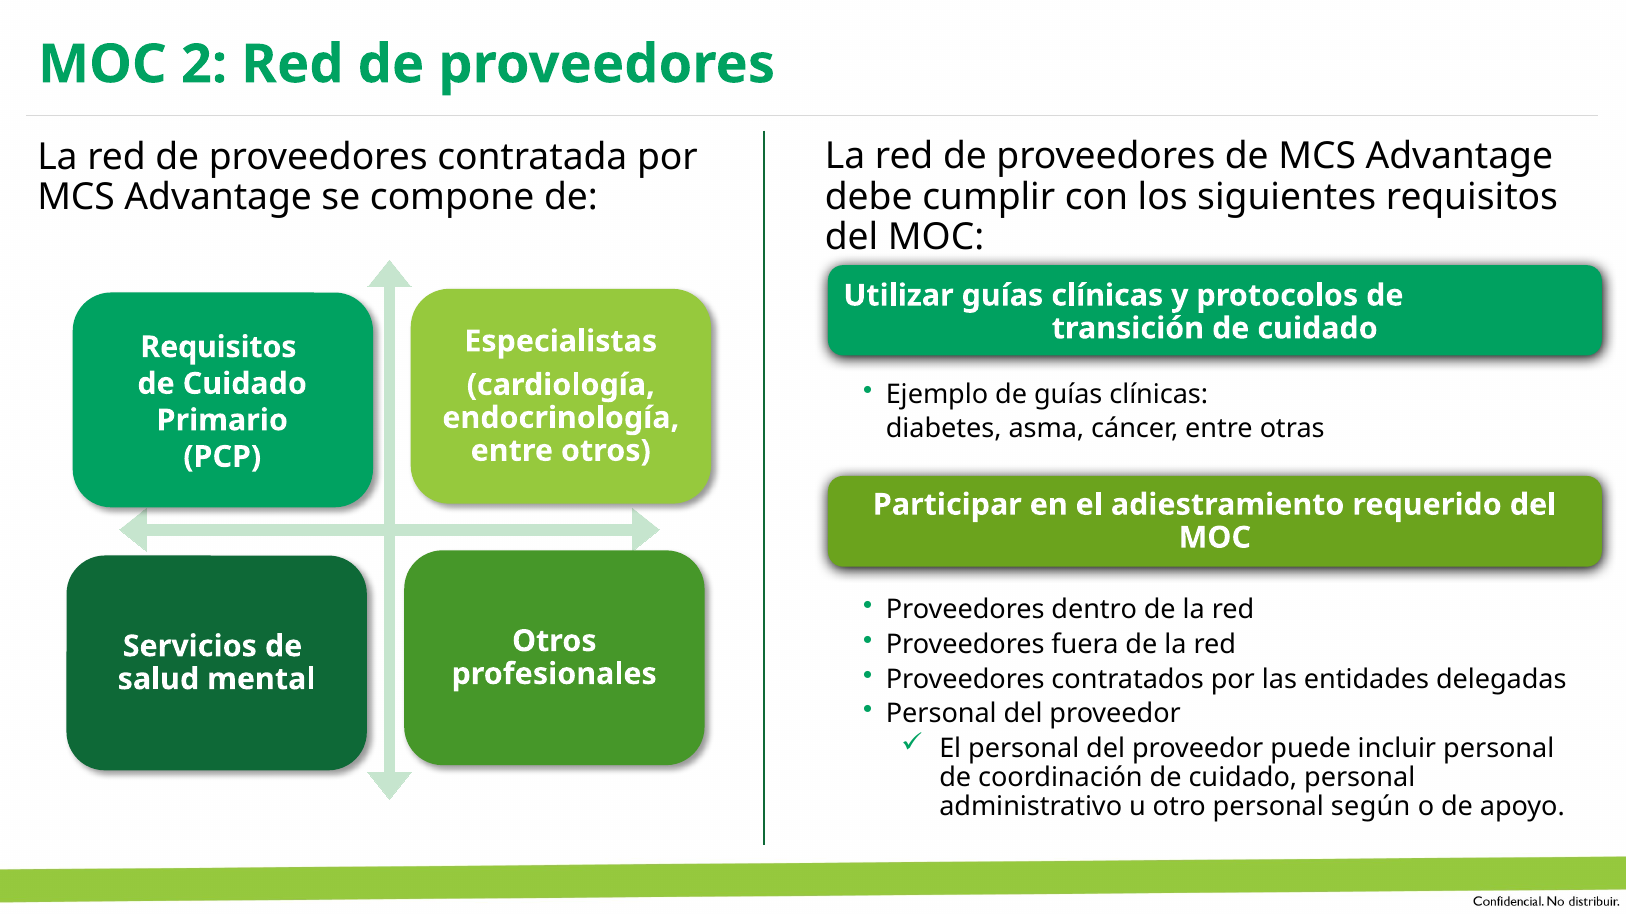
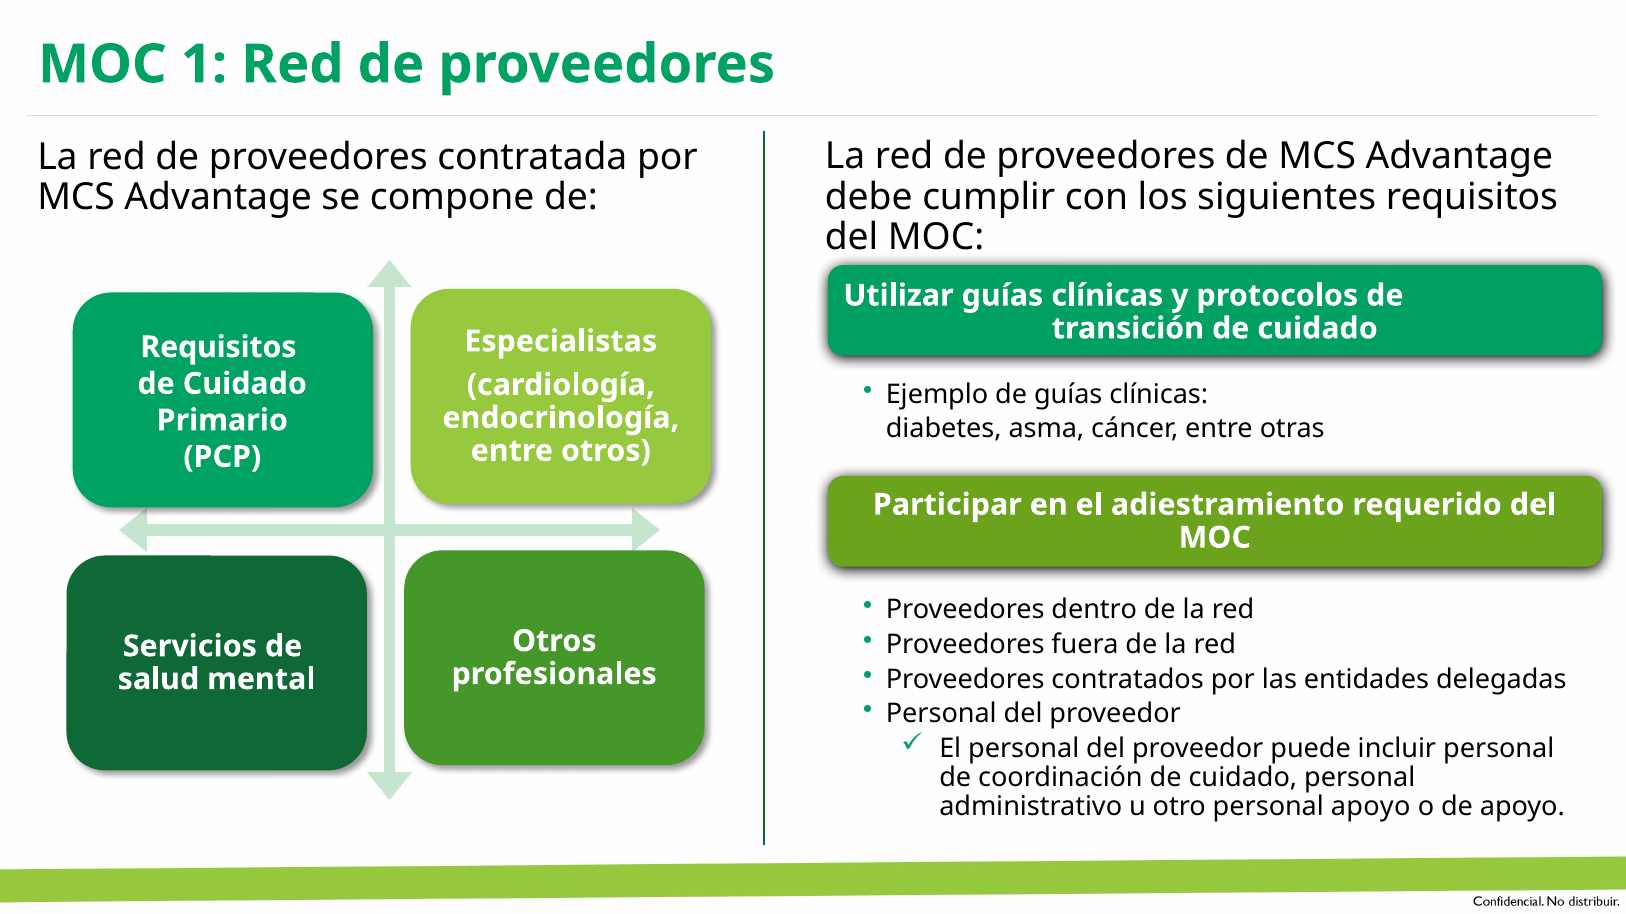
2: 2 -> 1 (204, 64)
personal según: según -> apoyo (1371, 807)
